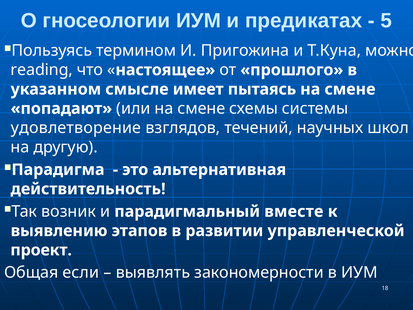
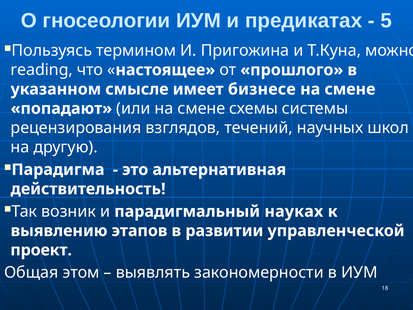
пытаясь: пытаясь -> бизнесе (262, 89)
удовлетворение: удовлетворение -> рецензирования (76, 128)
вместе: вместе -> науках (294, 211)
если: если -> этом (81, 272)
